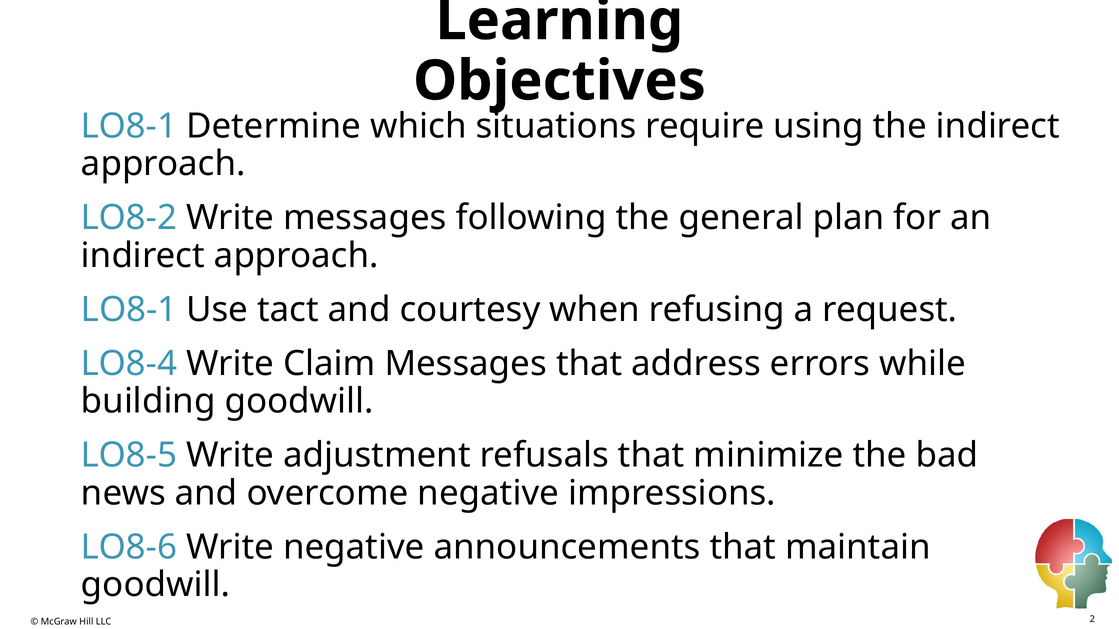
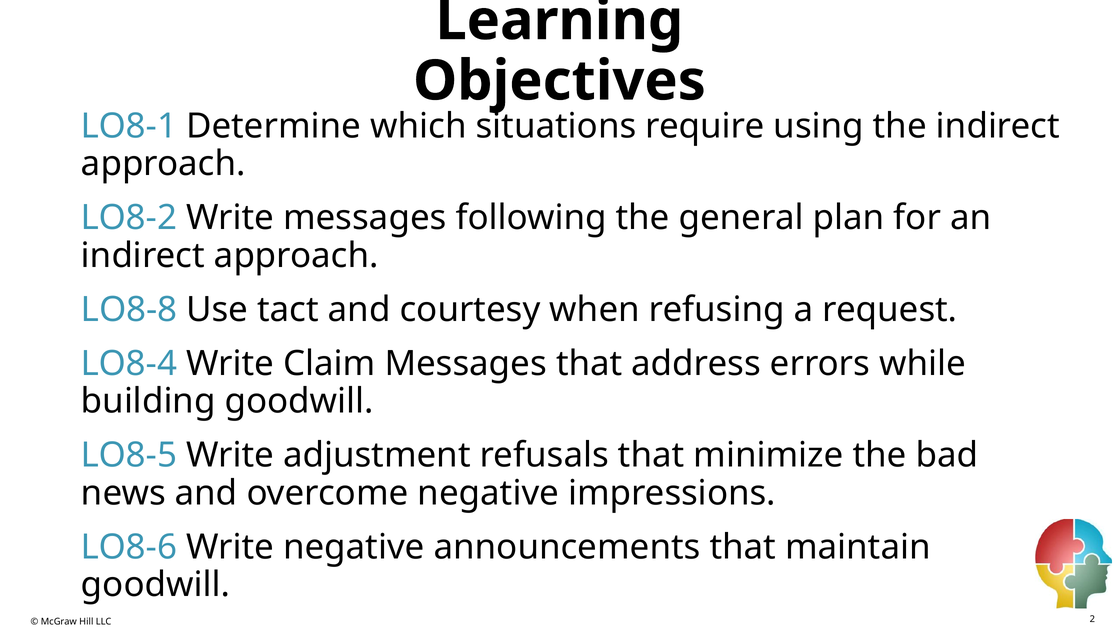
LO8-1: LO8-1 -> LO8-8 (129, 310)
